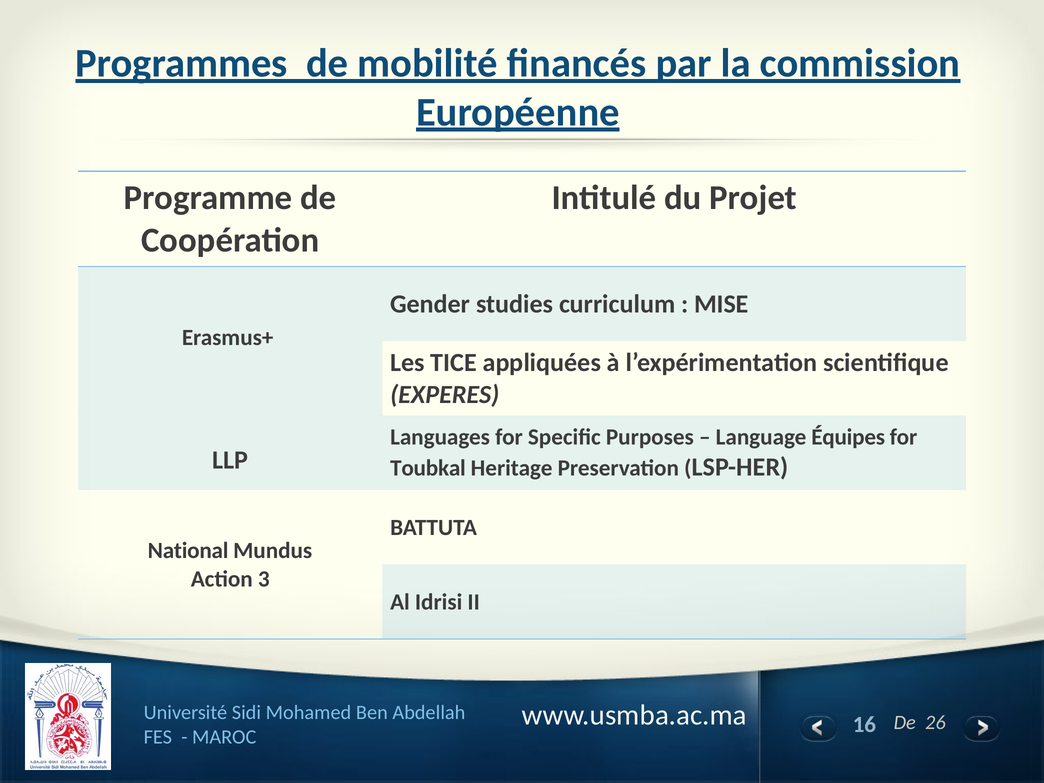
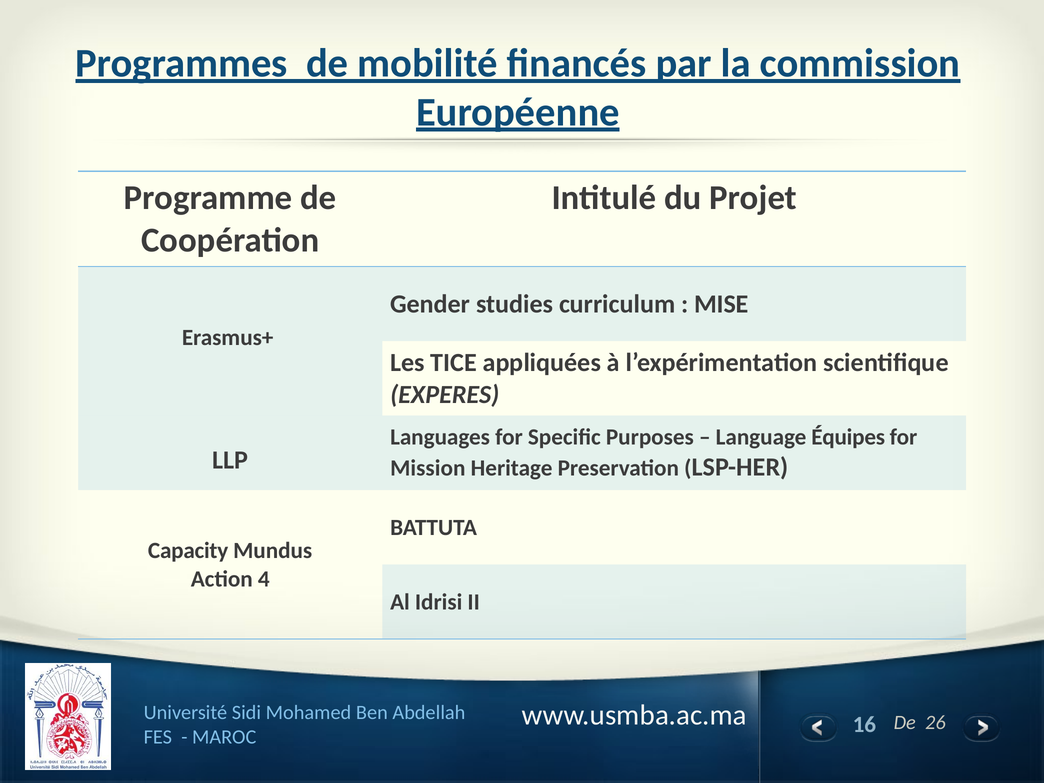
Toubkal: Toubkal -> Mission (428, 468)
National: National -> Capacity (188, 551)
3: 3 -> 4 (264, 579)
